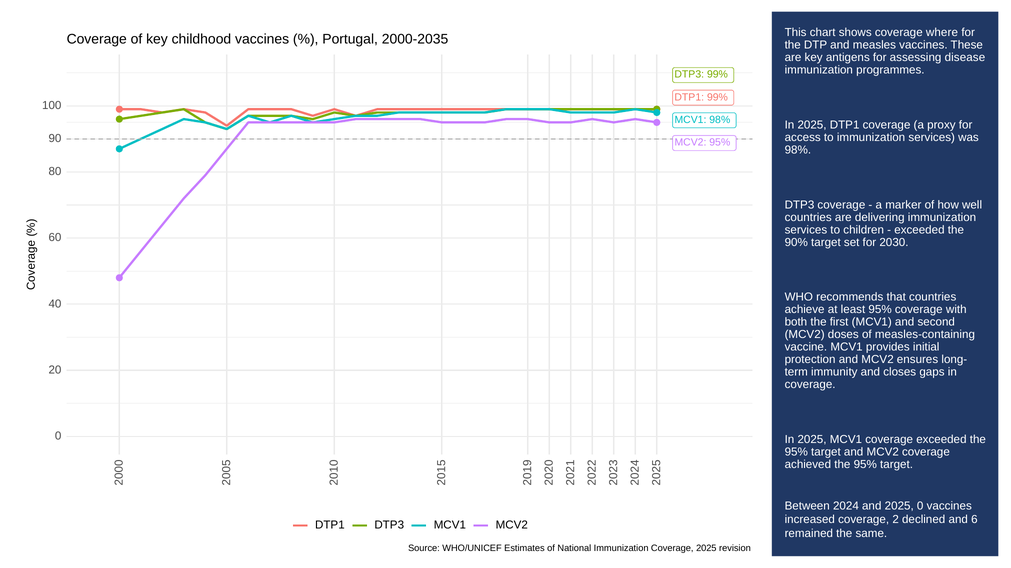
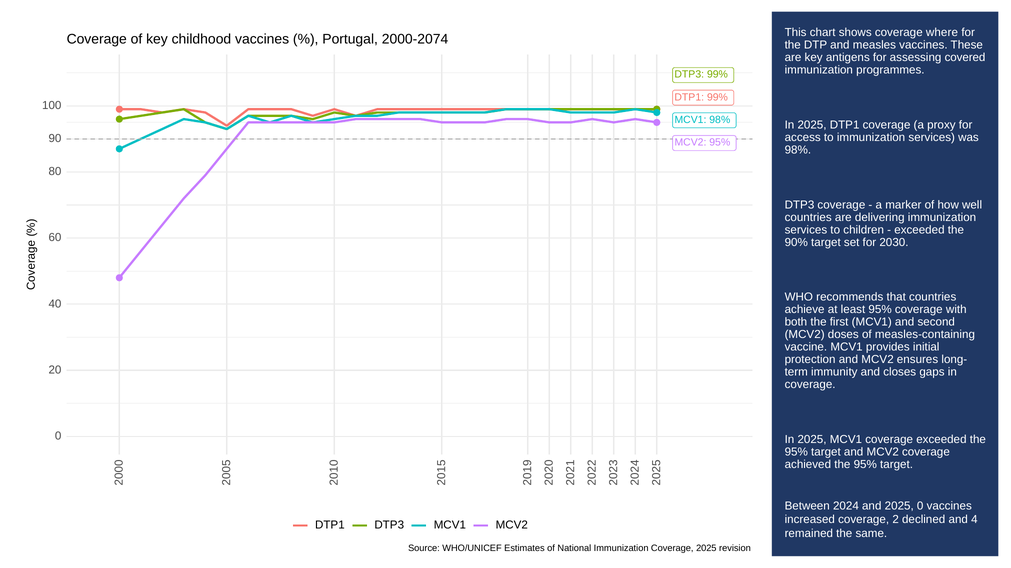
2000-2035: 2000-2035 -> 2000-2074 (415, 39)
disease: disease -> covered (965, 58)
and 6: 6 -> 4 (974, 520)
